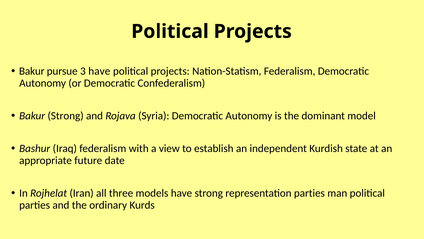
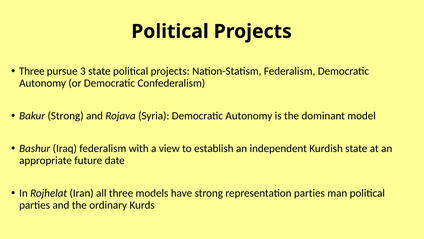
Bakur: Bakur -> Three (32, 71)
3 have: have -> state (99, 71)
